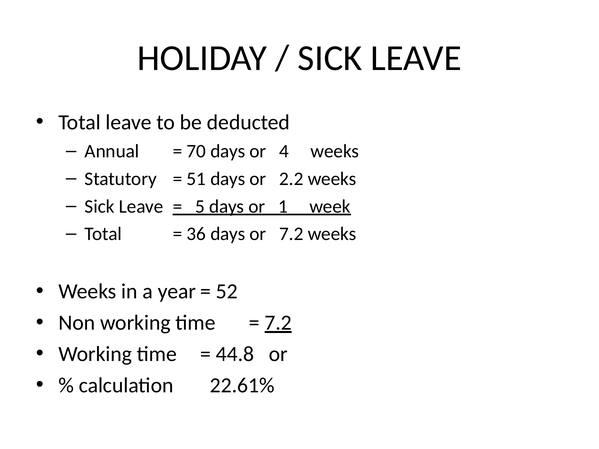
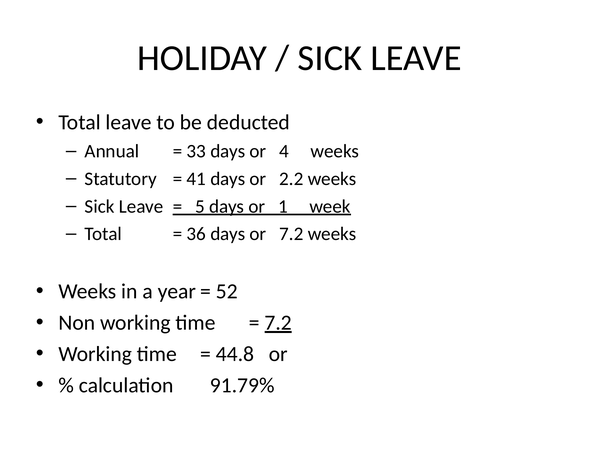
70: 70 -> 33 (196, 151)
51: 51 -> 41 (196, 179)
22.61%: 22.61% -> 91.79% (242, 385)
